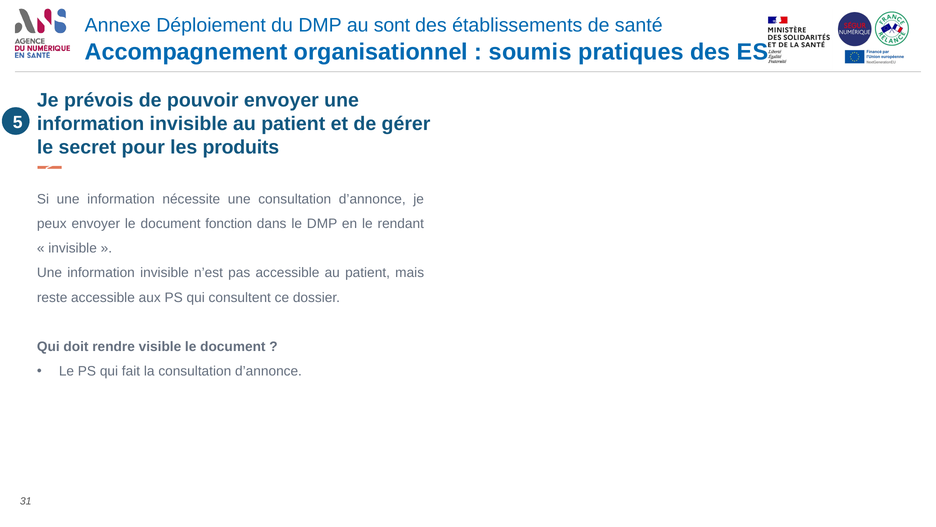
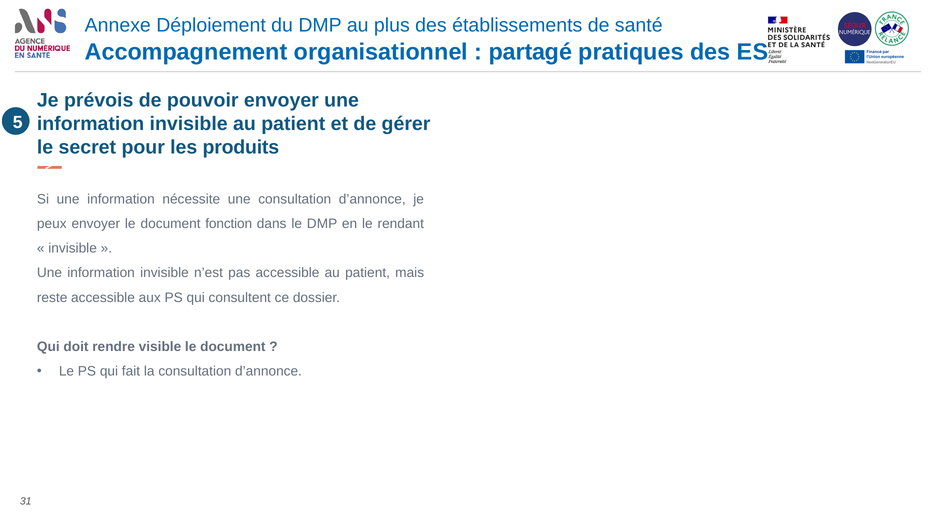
sont: sont -> plus (392, 25)
soumis: soumis -> partagé (530, 52)
